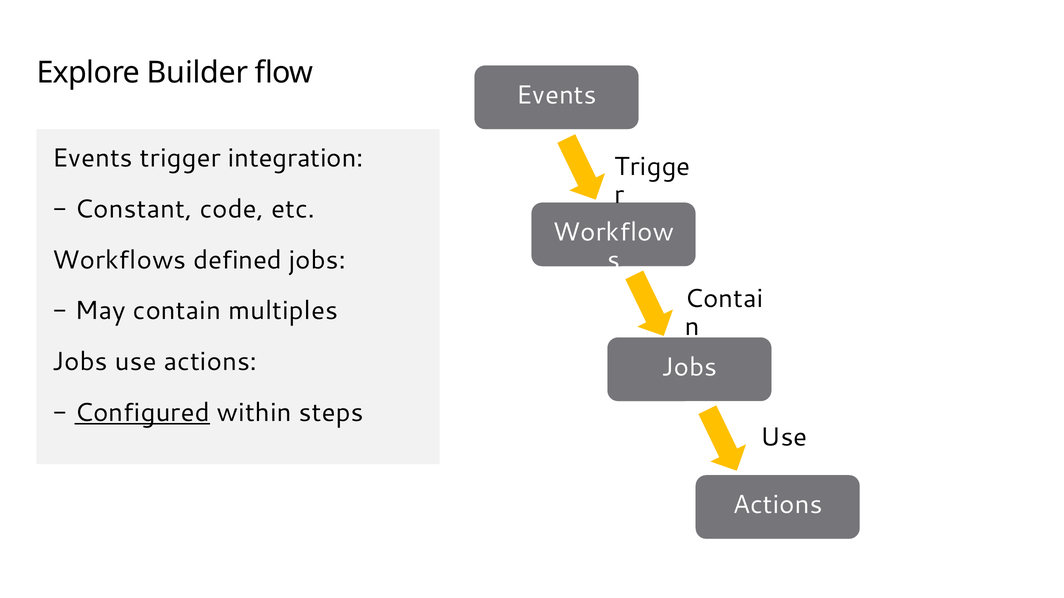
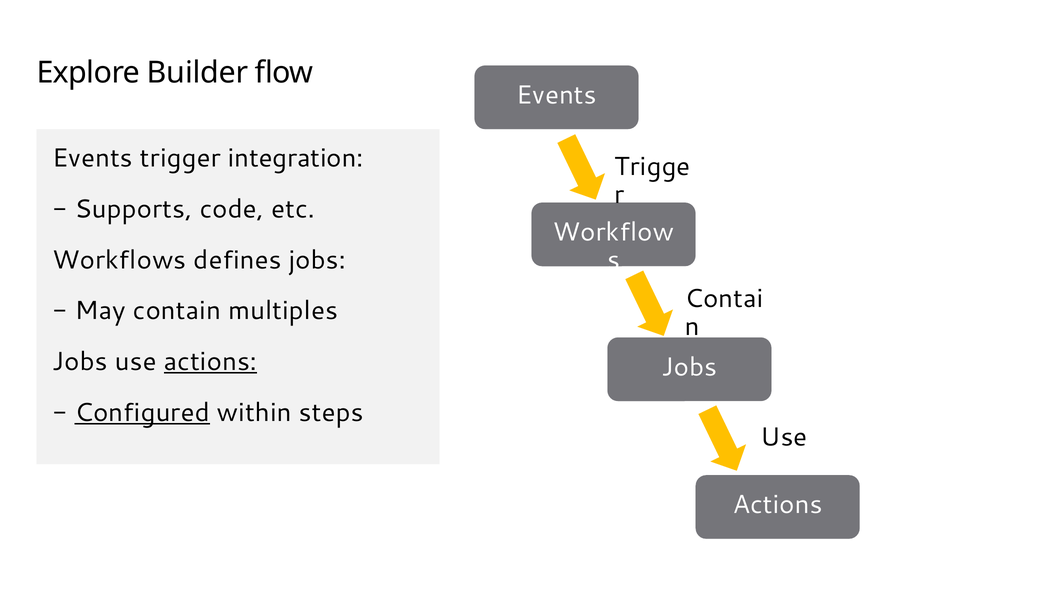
Constant: Constant -> Supports (134, 209)
defined: defined -> defines (238, 260)
actions underline: none -> present (211, 362)
